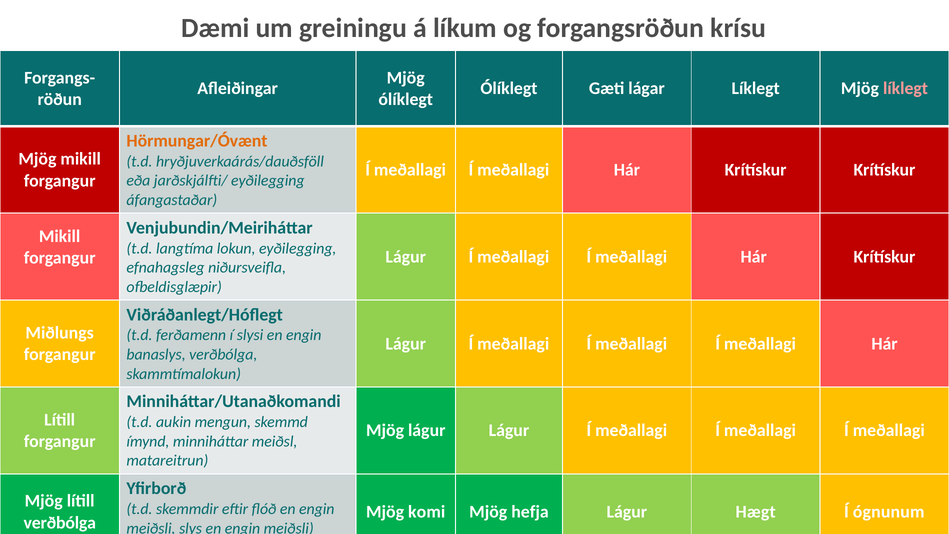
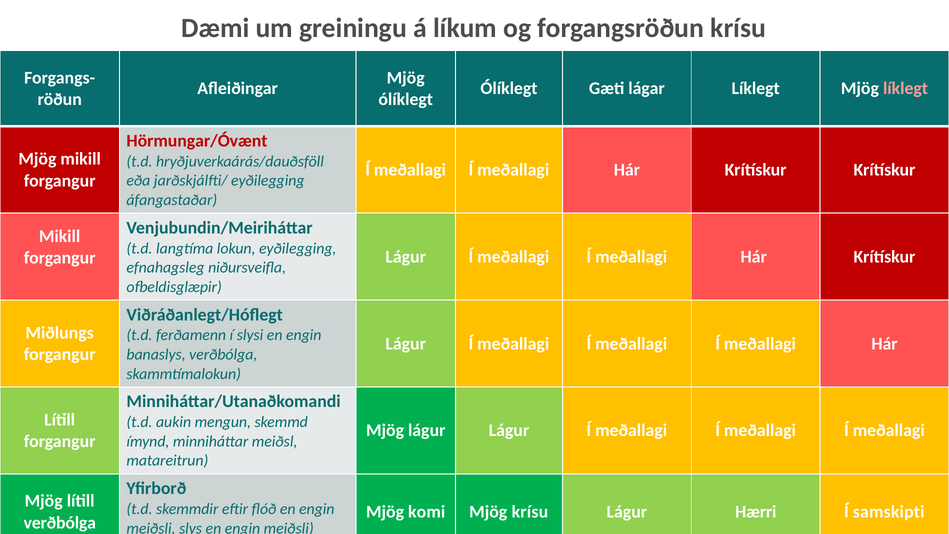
Hörmungar/Óvænt colour: orange -> red (197, 141)
Mjög hefja: hefja -> krísu (530, 512)
Hægt: Hægt -> Hærri (756, 512)
ógnunum: ógnunum -> samskipti (889, 512)
